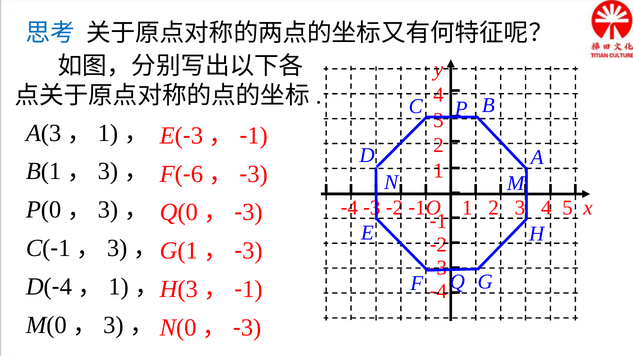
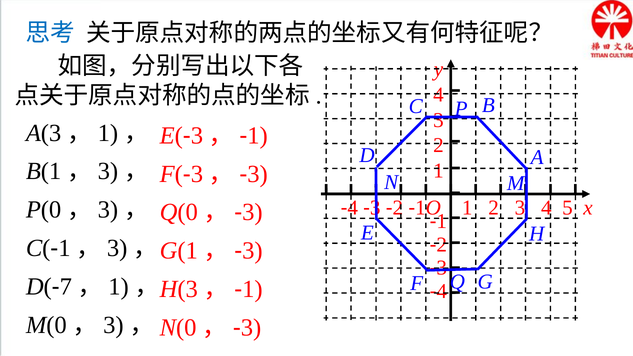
6: 6 -> 3 (197, 174)
4: 4 -> 7 (66, 287)
